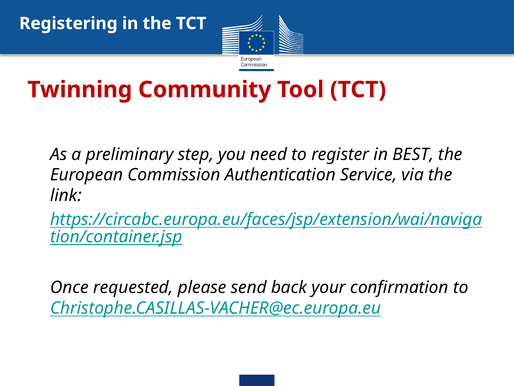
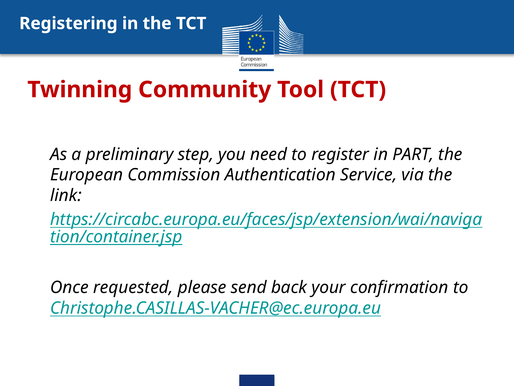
BEST: BEST -> PART (413, 154)
